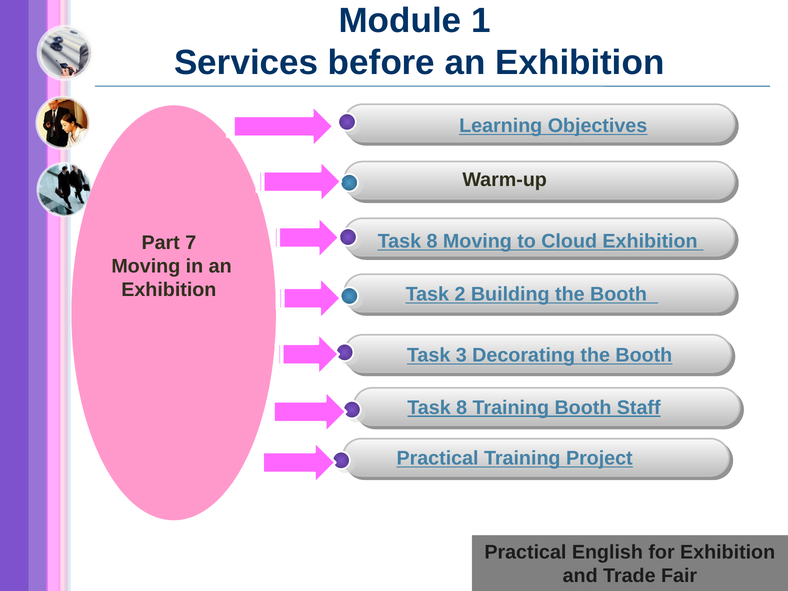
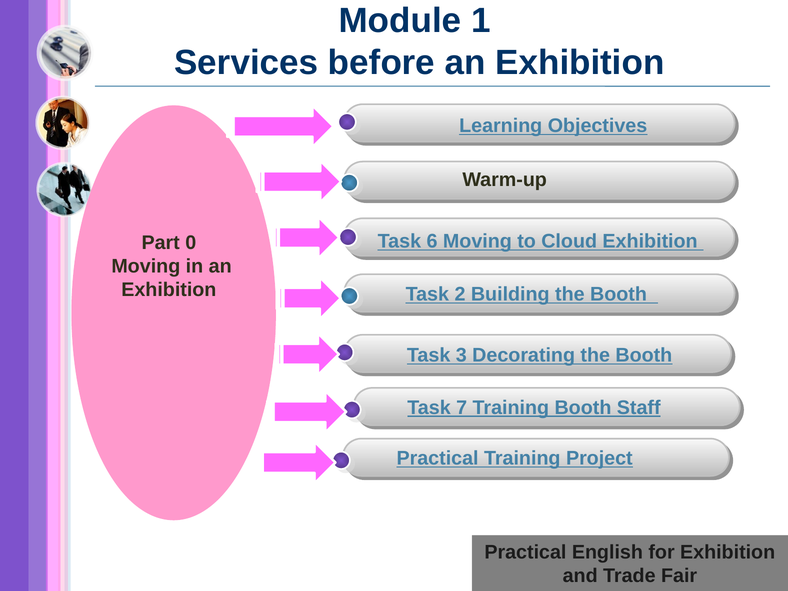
8: 8 -> 6 (432, 241)
7: 7 -> 0 (191, 243)
8: 8 -> 7 (462, 408)
